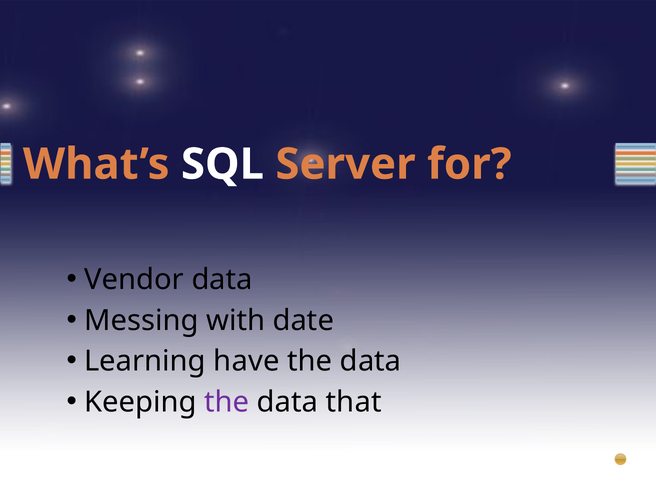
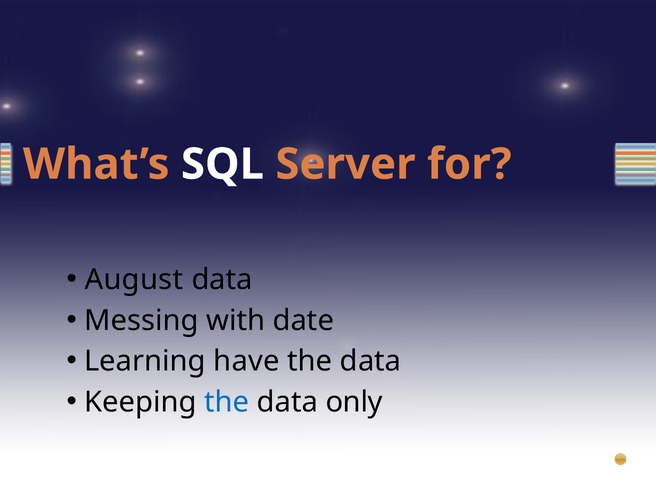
Vendor: Vendor -> August (134, 280)
the colour: purple -> blue (227, 402)
that: that -> only (354, 402)
